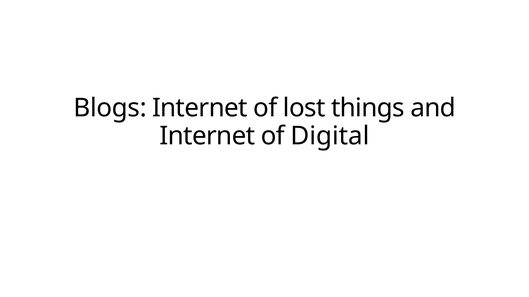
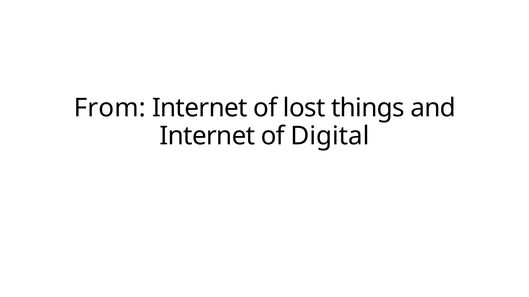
Blogs: Blogs -> From (110, 108)
